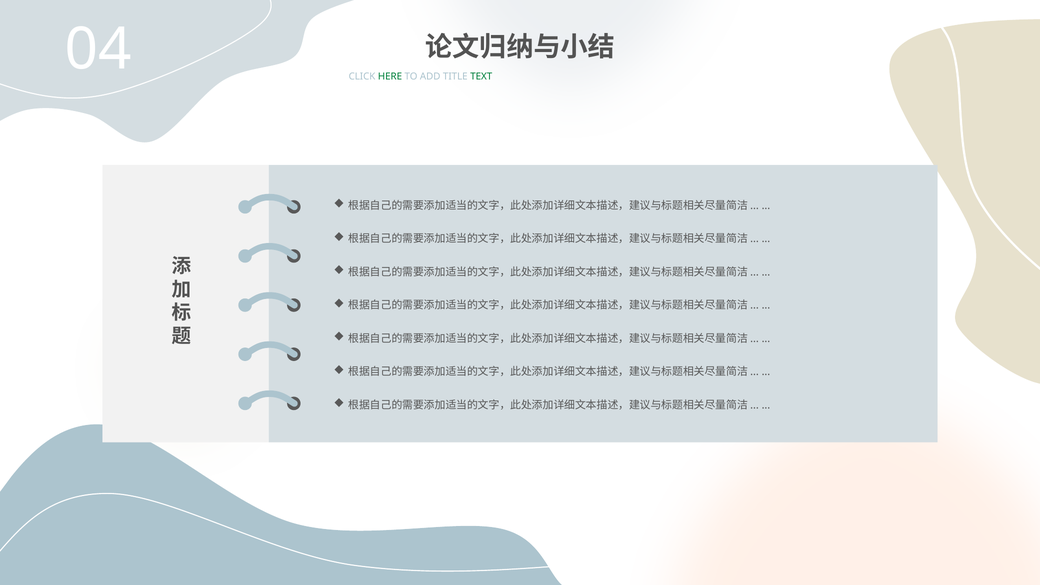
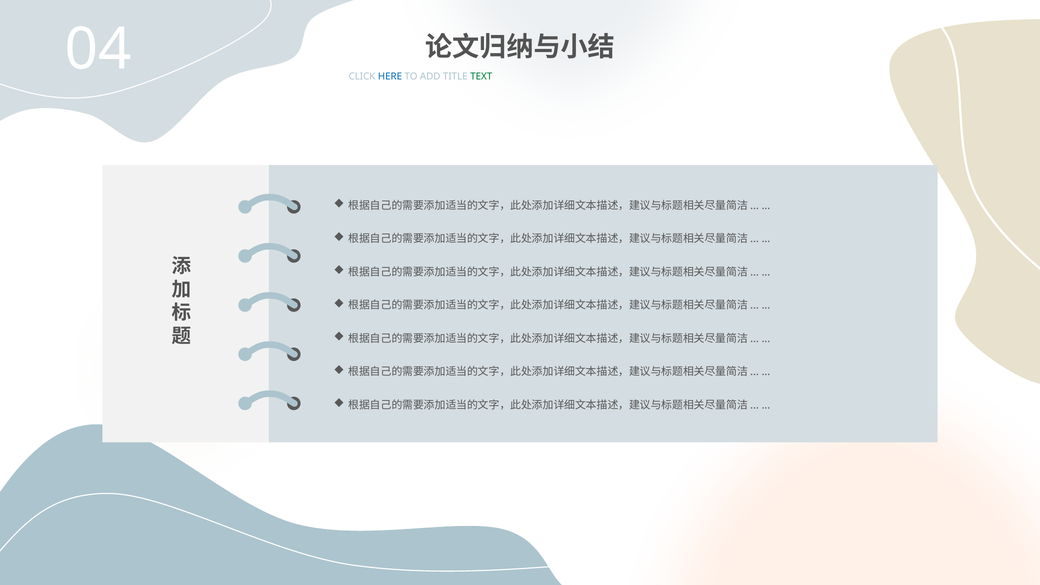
HERE colour: green -> blue (390, 76)
